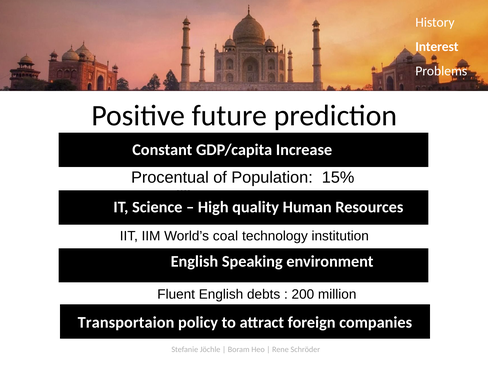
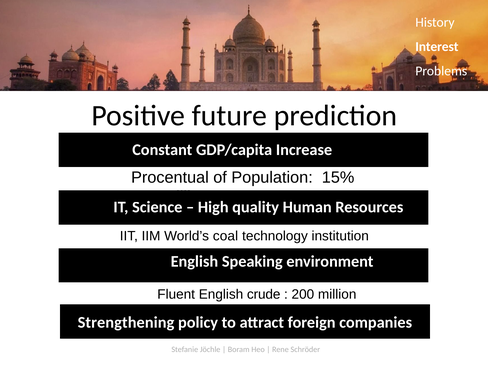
debts: debts -> crude (264, 294)
Transportaion: Transportaion -> Strengthening (126, 323)
